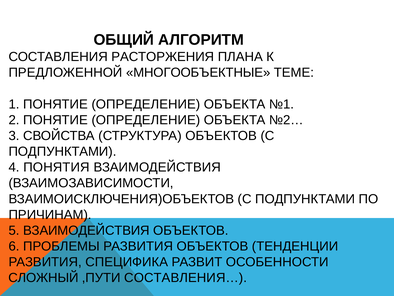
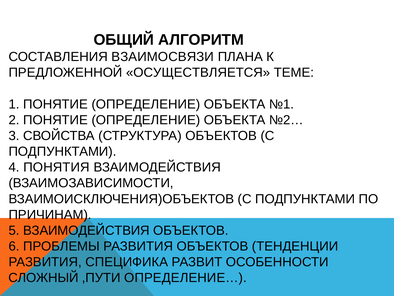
РАСТОРЖЕНИЯ: РАСТОРЖЕНИЯ -> ВЗАИМОСВЯЗИ (163, 57)
МНОГООБЪЕКТНЫЕ: МНОГООБЪЕКТНЫЕ -> ОСУЩЕСТВЛЯЕТСЯ (198, 72)
СОСТАВЛЕНИЯ…: СОСТАВЛЕНИЯ… -> ОПРЕДЕЛЕНИЕ… (186, 277)
